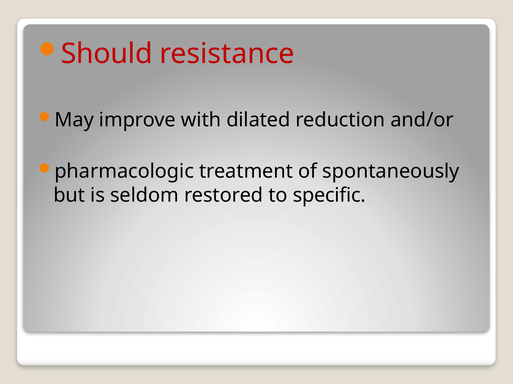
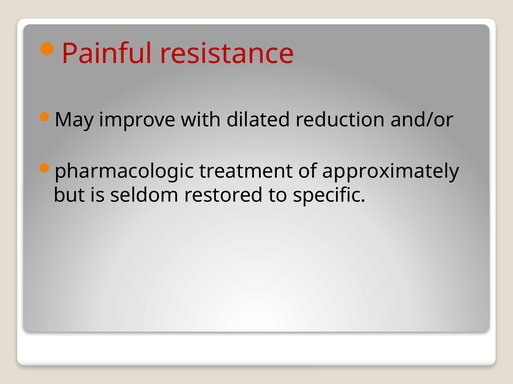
Should: Should -> Painful (107, 54)
spontaneously: spontaneously -> approximately (391, 172)
